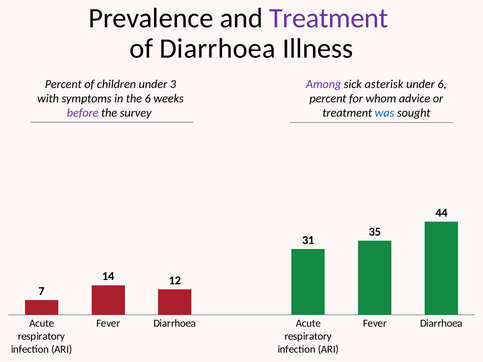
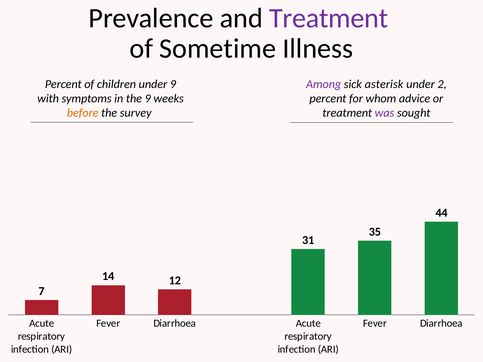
of Diarrhoea: Diarrhoea -> Sometime (218, 49)
under 3: 3 -> 9 (173, 84)
under 6: 6 -> 2 (442, 84)
the 6: 6 -> 9 (148, 99)
before colour: purple -> orange (83, 113)
was colour: blue -> purple (385, 113)
